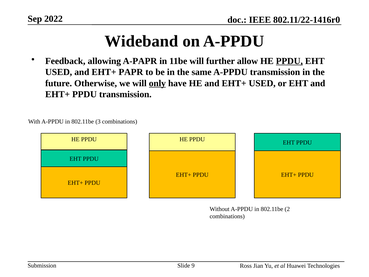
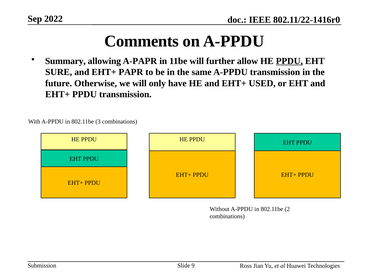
Wideband: Wideband -> Comments (142, 41)
Feedback: Feedback -> Summary (65, 61)
USED: USED -> SURE (59, 72)
only underline: present -> none (157, 83)
